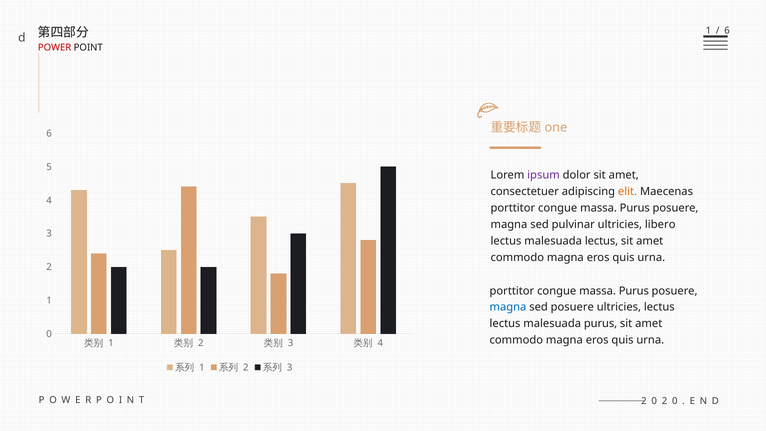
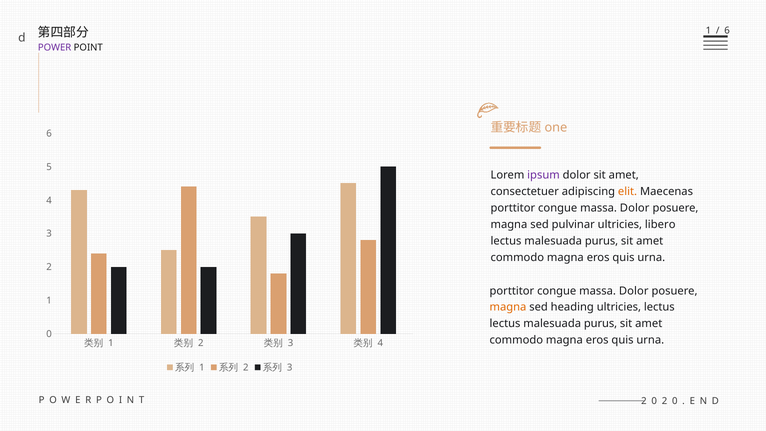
POWER colour: red -> purple (55, 47)
Purus: Purus -> Dolor (635, 208)
lectus: lectus -> purus (602, 241)
Purus: Purus -> Dolor (634, 291)
magna colour: blue -> orange (508, 307)
sed posuere: posuere -> heading (572, 307)
